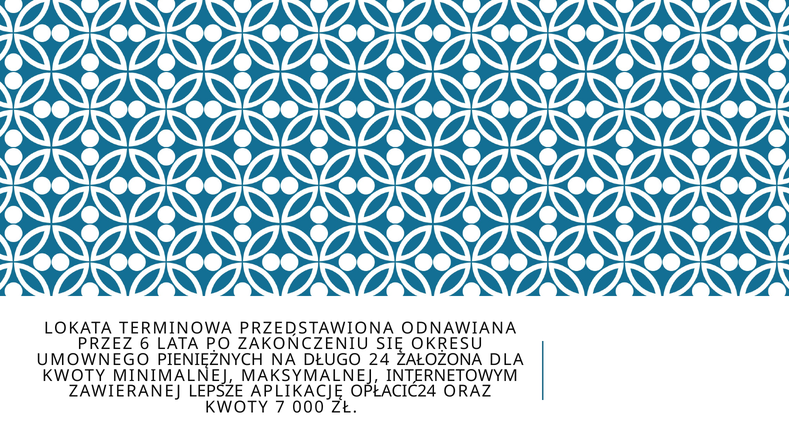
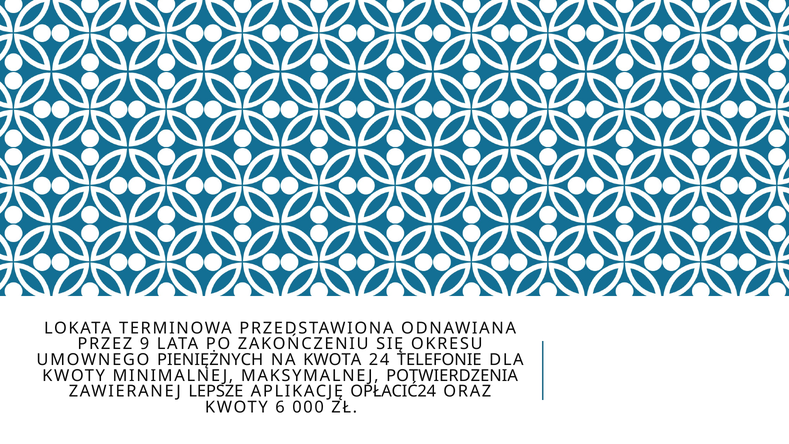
6: 6 -> 9 (145, 344)
DŁUGO: DŁUGO -> KWOTA (332, 360)
ZAŁOŻONA: ZAŁOŻONA -> TELEFONIE (439, 360)
INTERNETOWYM: INTERNETOWYM -> POTWIERDZENIA (452, 376)
7: 7 -> 6 (280, 407)
